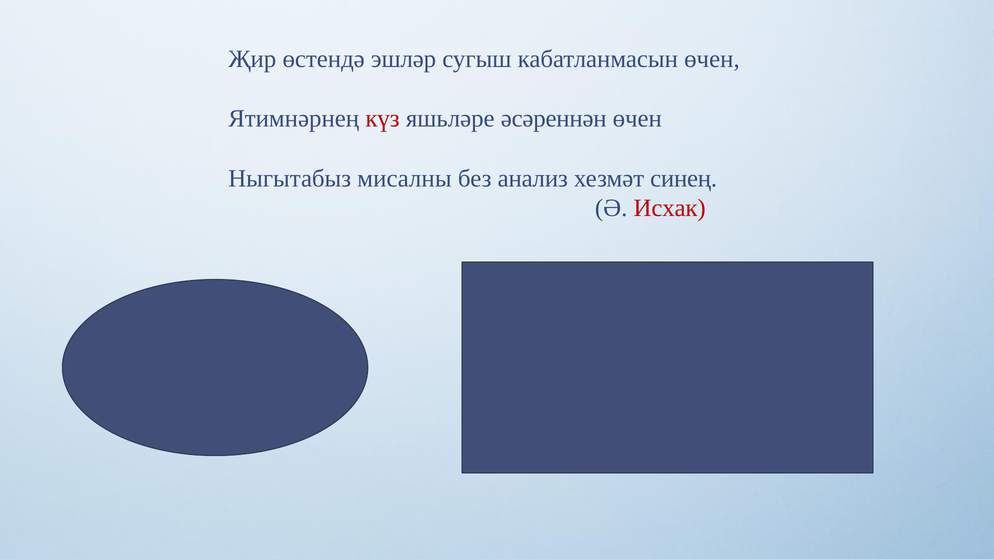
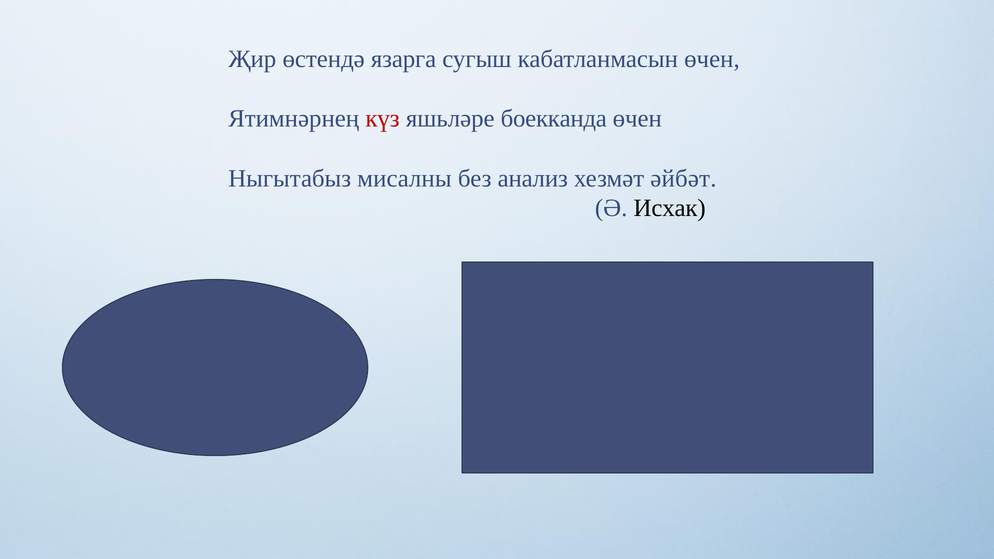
эшләр: эшләр -> язарга (404, 59)
әсәреннән: әсәреннән -> боекканда (554, 119)
синең: синең -> әйбәт (683, 178)
Исхак colour: red -> black (670, 208)
